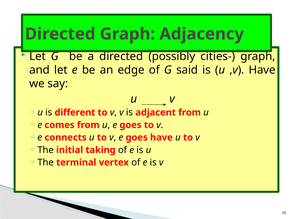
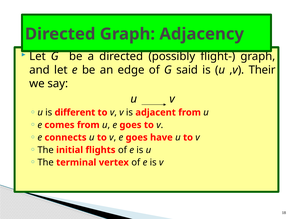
cities-: cities- -> flight- (218, 57)
,v Have: Have -> Their (262, 70)
taking: taking -> flights (100, 150)
